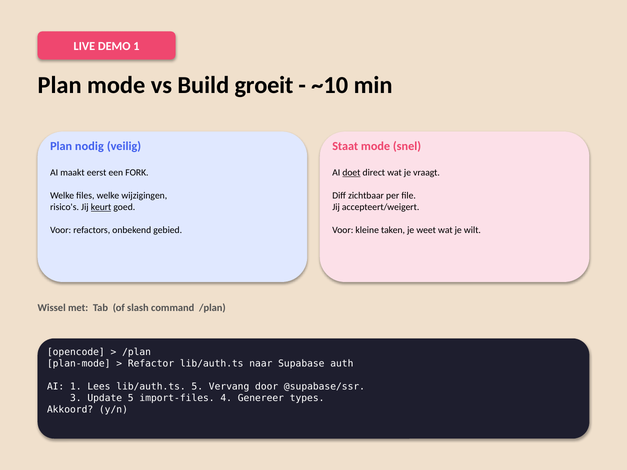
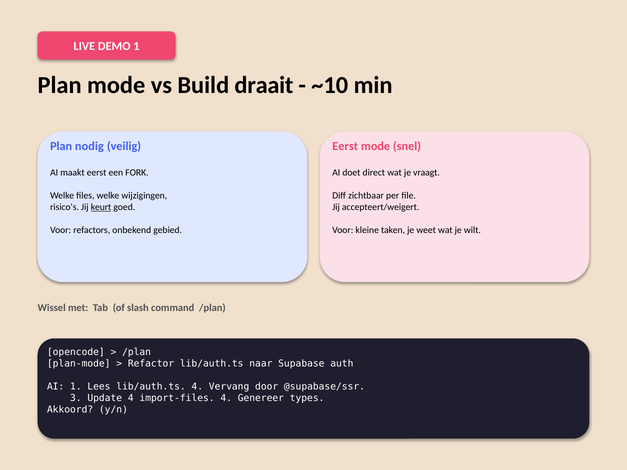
groeit: groeit -> draait (264, 85)
Staat: Staat -> Eerst (345, 146)
doet underline: present -> none (351, 173)
lib/auth.ts 5: 5 -> 4 (197, 387)
Update 5: 5 -> 4 (131, 399)
